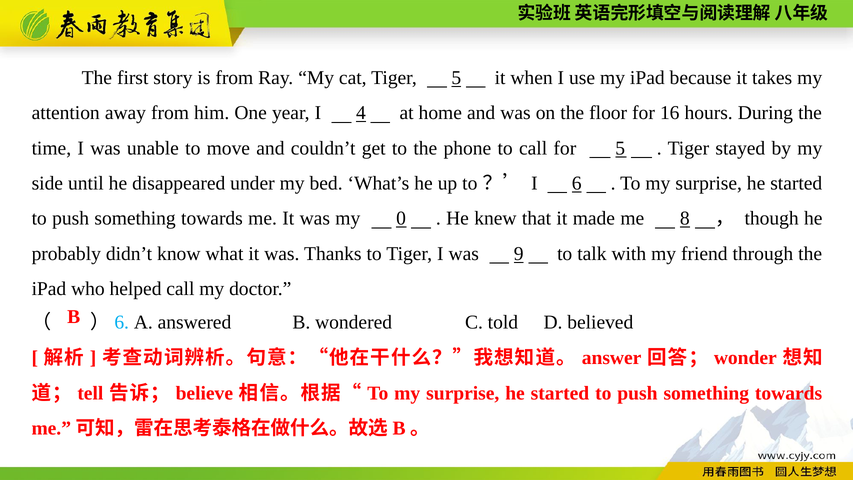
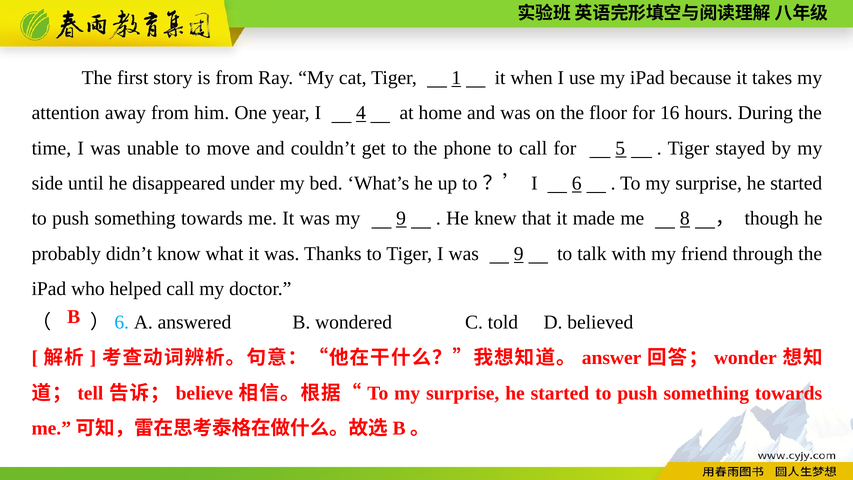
Tiger 5: 5 -> 1 (456, 78)
my 0: 0 -> 9 (401, 218)
